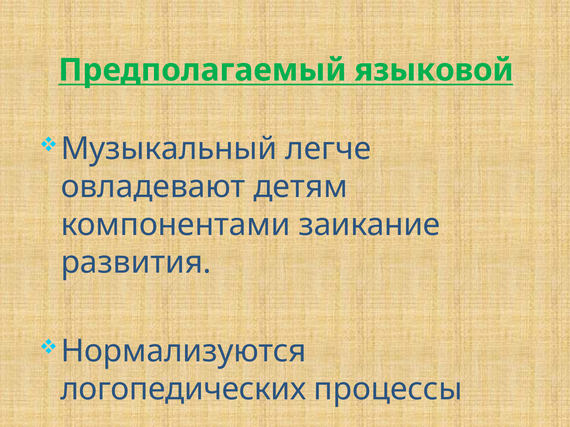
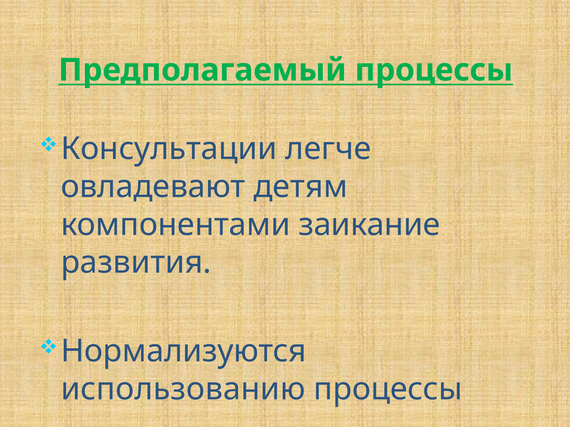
Предполагаемый языковой: языковой -> процессы (434, 70)
Музыкальный: Музыкальный -> Консультации (169, 149)
логопедических: логопедических -> использованию (183, 389)
